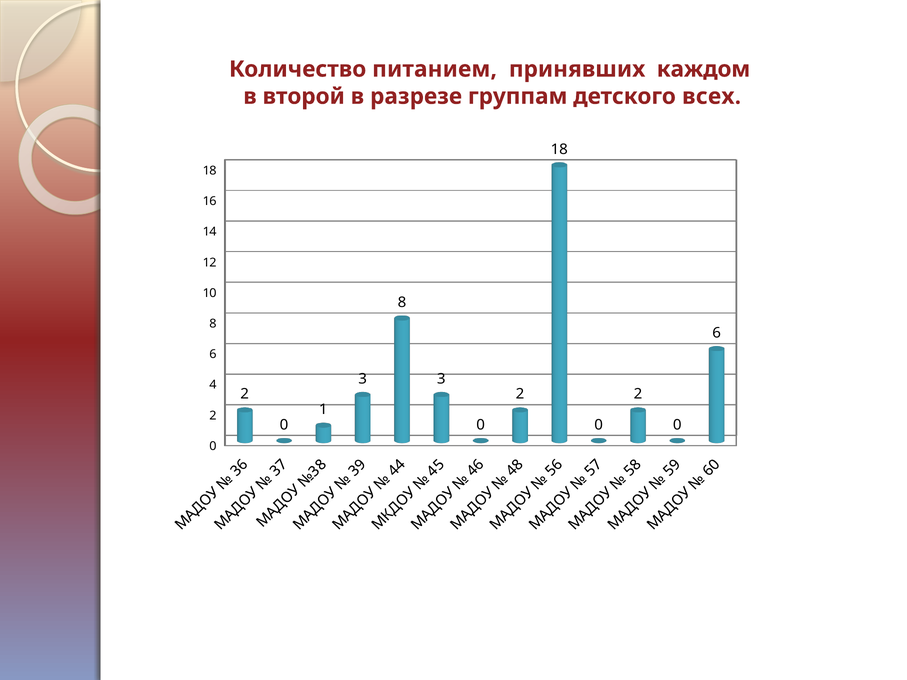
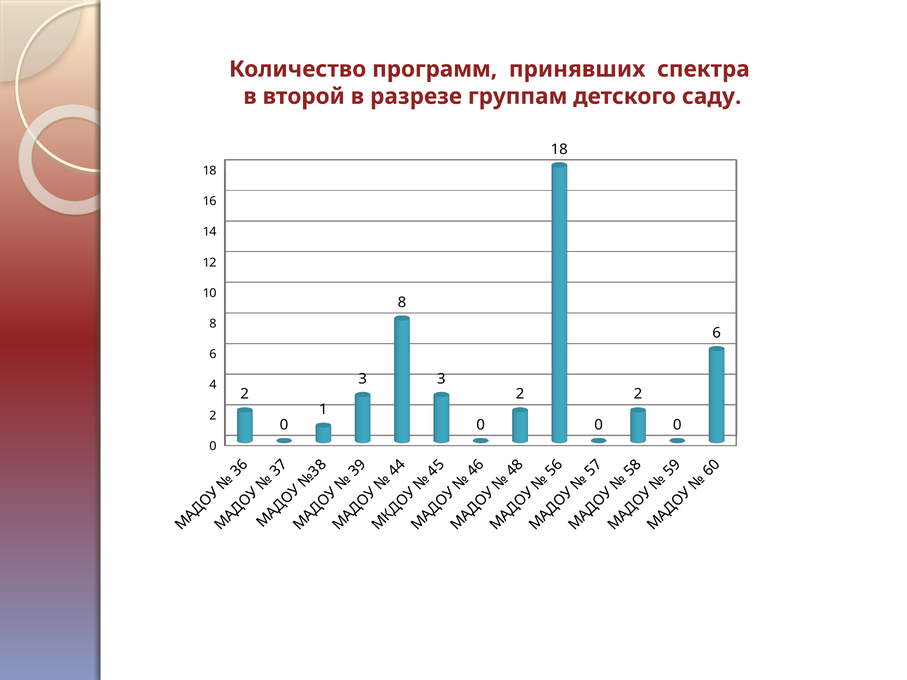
питанием: питанием -> программ (435, 69)
каждом: каждом -> спектра (703, 69)
всех: всех -> саду (712, 96)
